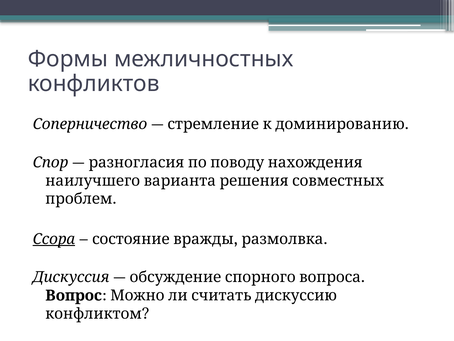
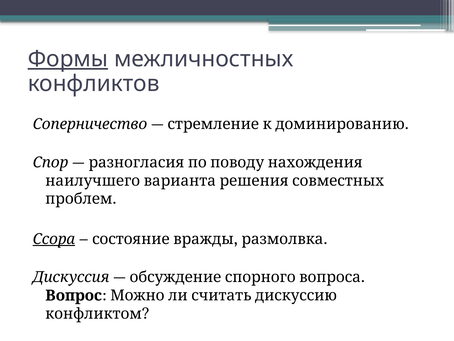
Формы underline: none -> present (68, 59)
